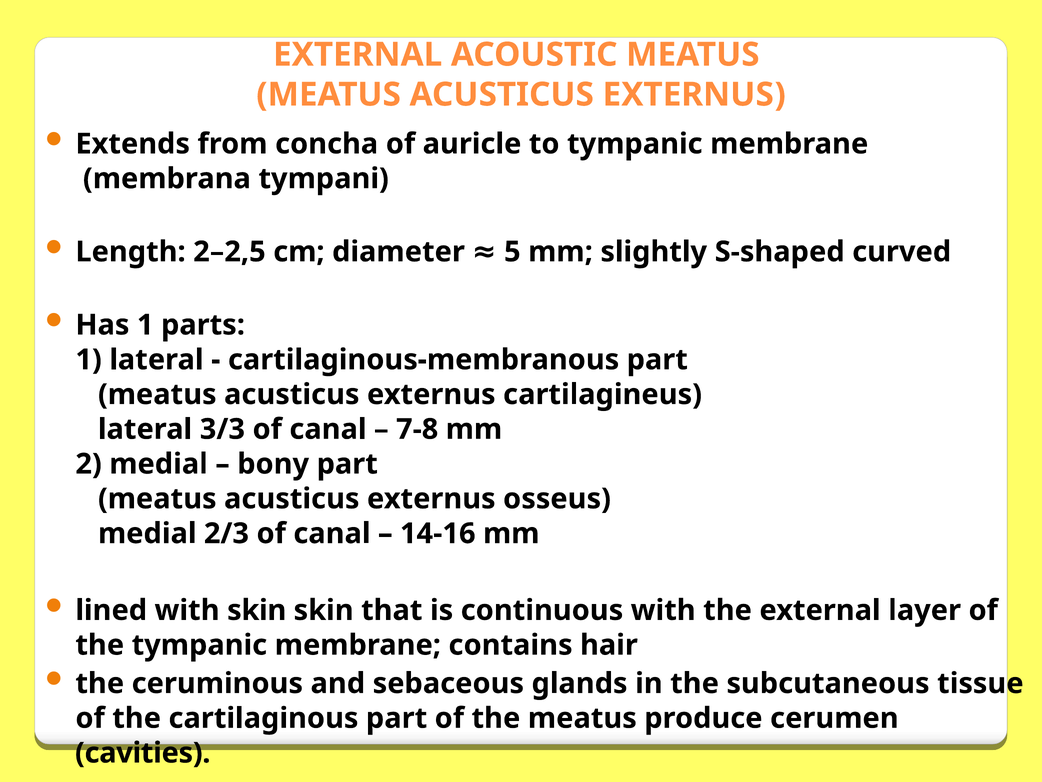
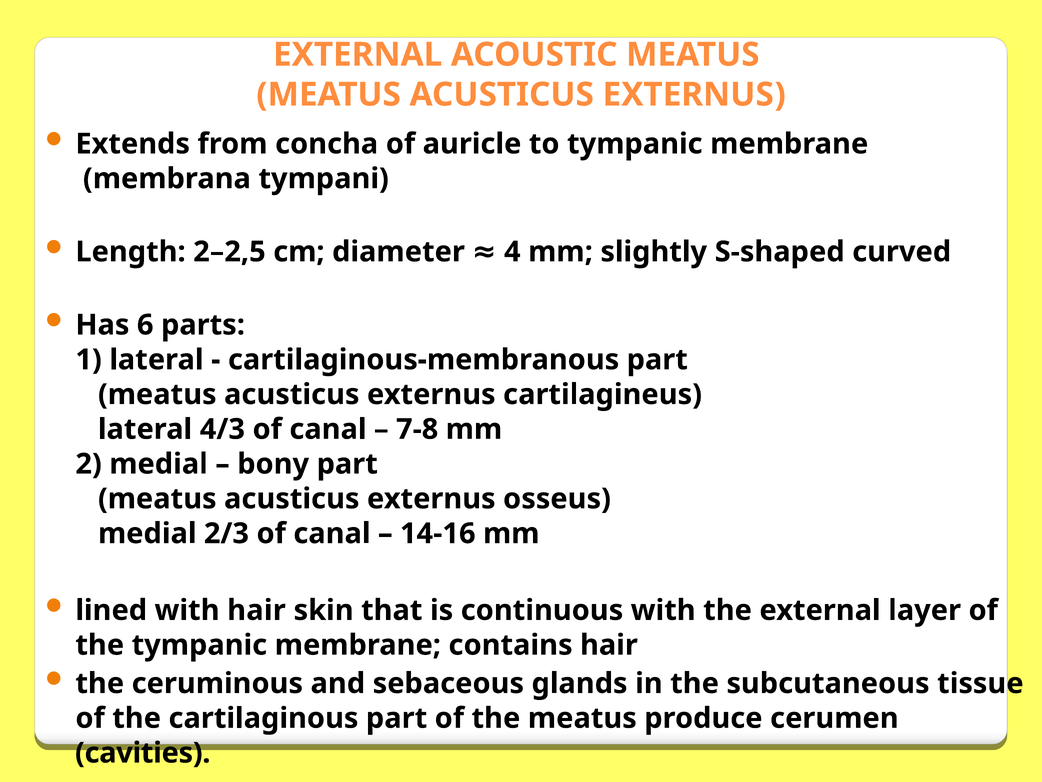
5: 5 -> 4 (512, 252)
Has 1: 1 -> 6 (145, 325)
3/3: 3/3 -> 4/3 (222, 429)
with skin: skin -> hair (256, 610)
